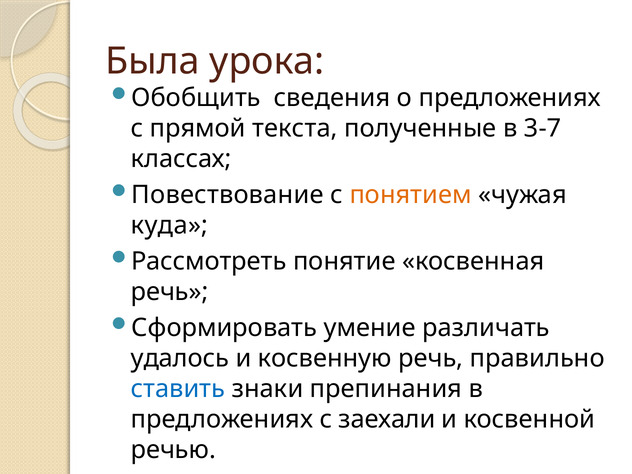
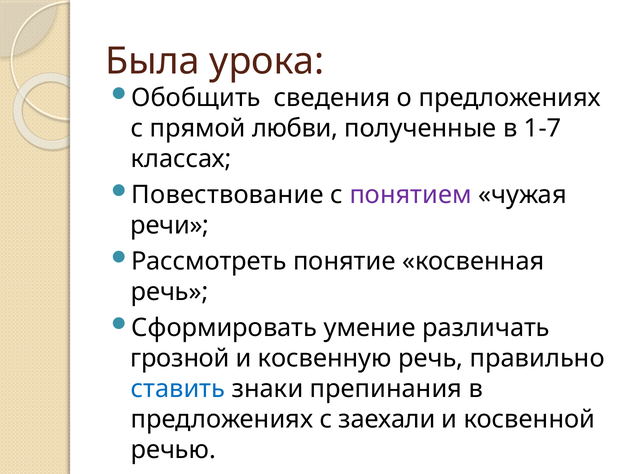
текста: текста -> любви (295, 128)
3-7: 3-7 -> 1-7 (543, 128)
понятием colour: orange -> purple (411, 195)
куда: куда -> речи (170, 225)
удалось: удалось -> грозной (180, 358)
